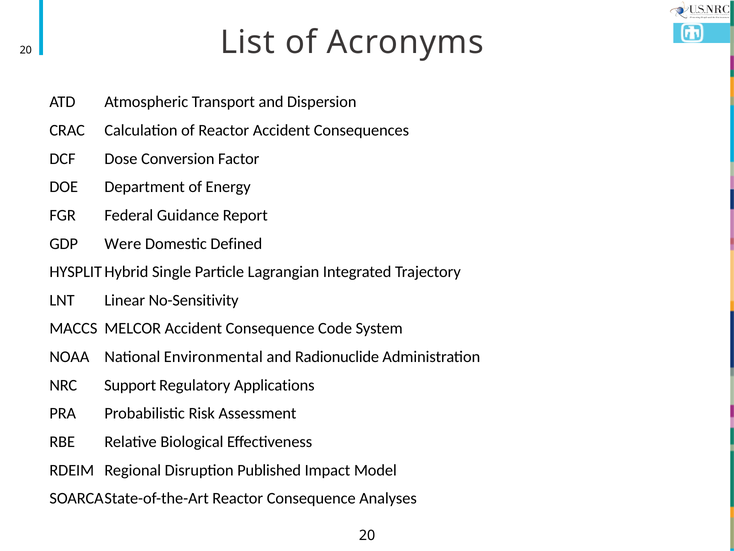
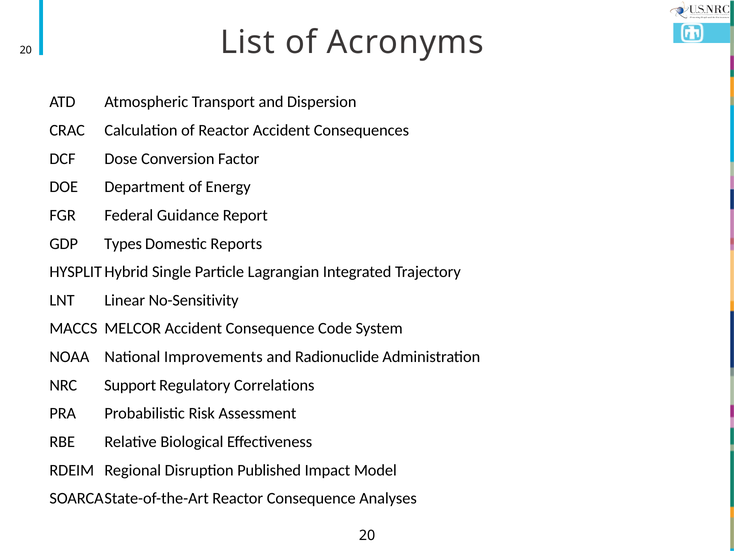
Were: Were -> Types (123, 243)
Defined: Defined -> Reports (236, 243)
Environmental: Environmental -> Improvements (213, 357)
Applications: Applications -> Correlations (274, 385)
